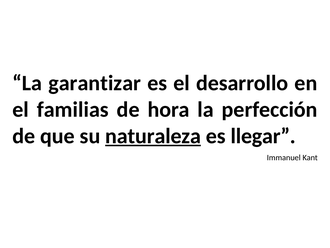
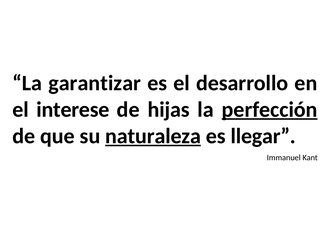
familias: familias -> interese (73, 109)
hora: hora -> hijas (169, 109)
perfección underline: none -> present (270, 109)
